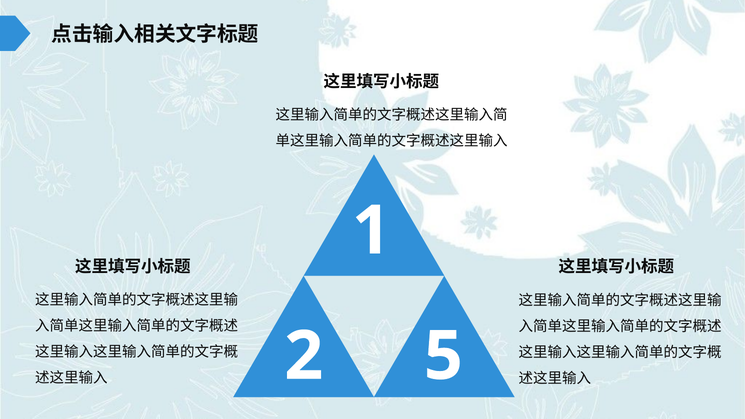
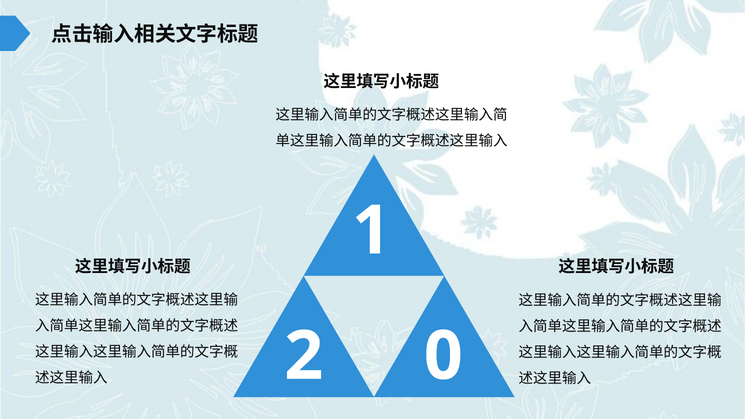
5: 5 -> 0 (443, 356)
